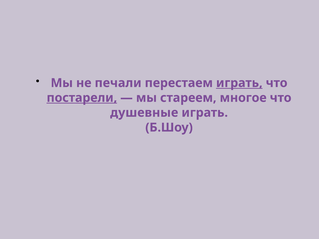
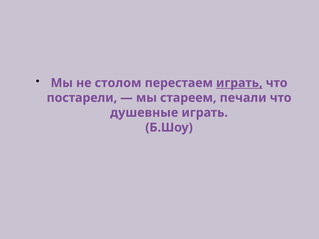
печали: печали -> столом (118, 83)
постарели underline: present -> none (82, 98)
многое: многое -> печали (243, 98)
